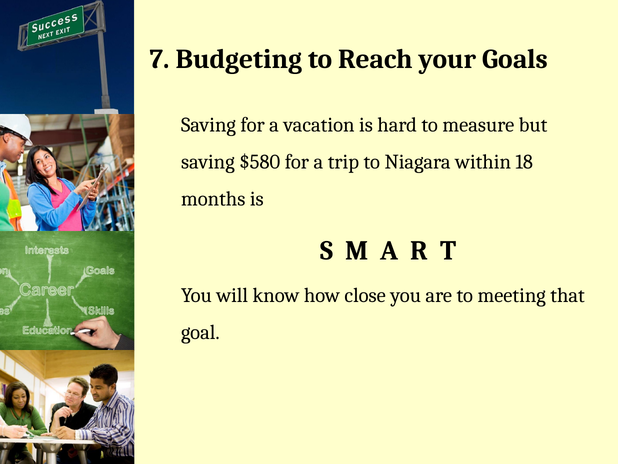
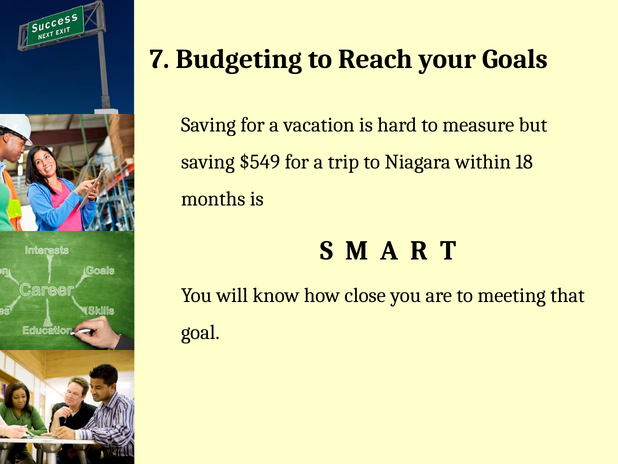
$580: $580 -> $549 (260, 162)
